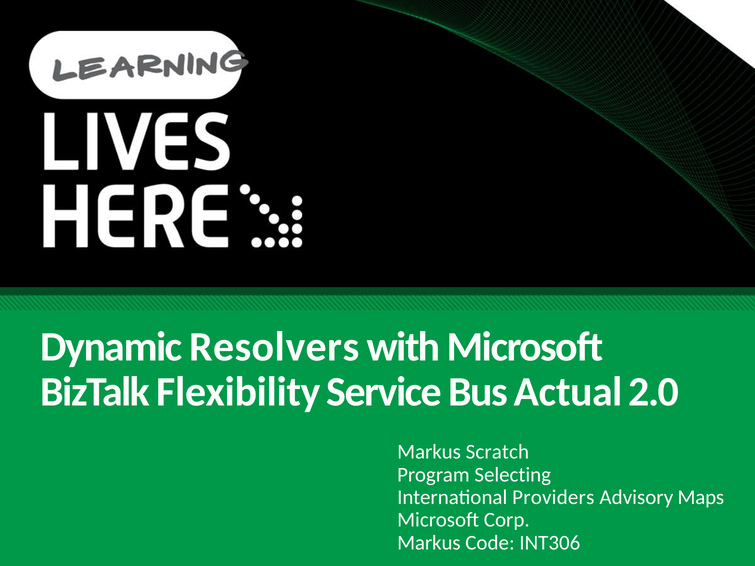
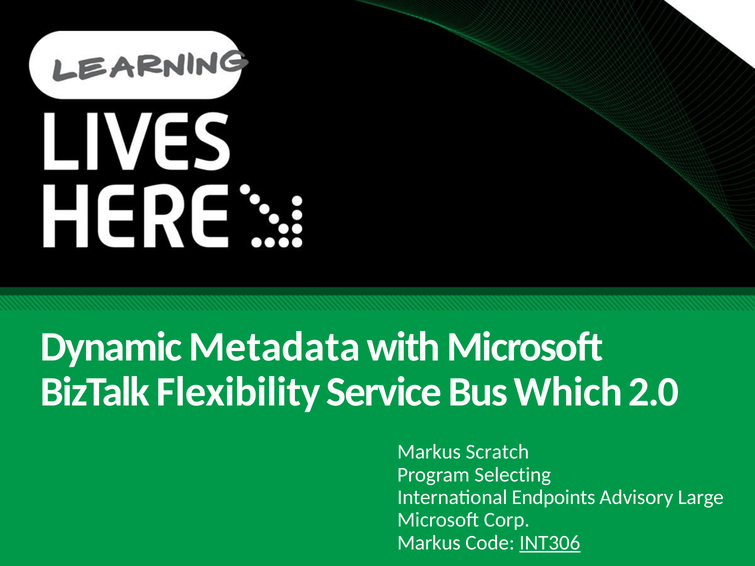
Resolvers: Resolvers -> Metadata (275, 347)
Actual: Actual -> Which (568, 392)
Providers: Providers -> Endpoints (554, 498)
Maps: Maps -> Large (701, 498)
INT306 underline: none -> present (550, 543)
